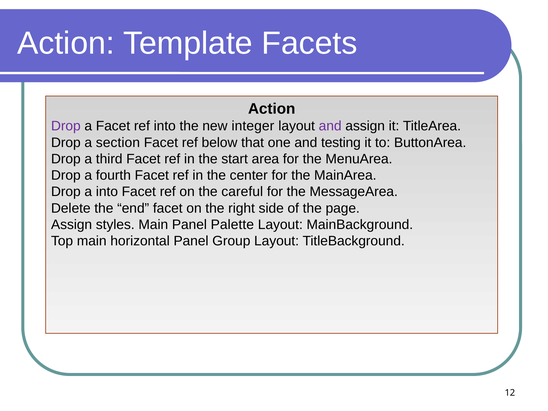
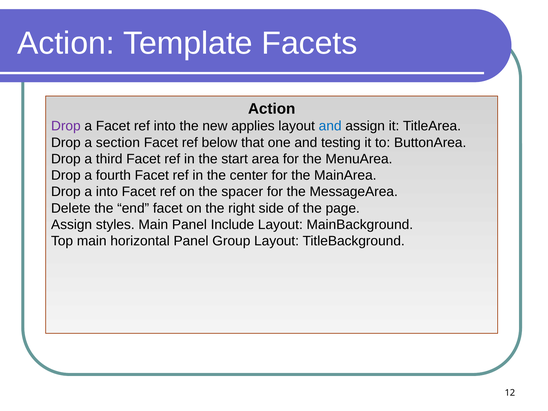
integer: integer -> applies (253, 126)
and colour: purple -> blue (330, 126)
careful: careful -> spacer (242, 192)
Palette: Palette -> Include (232, 225)
